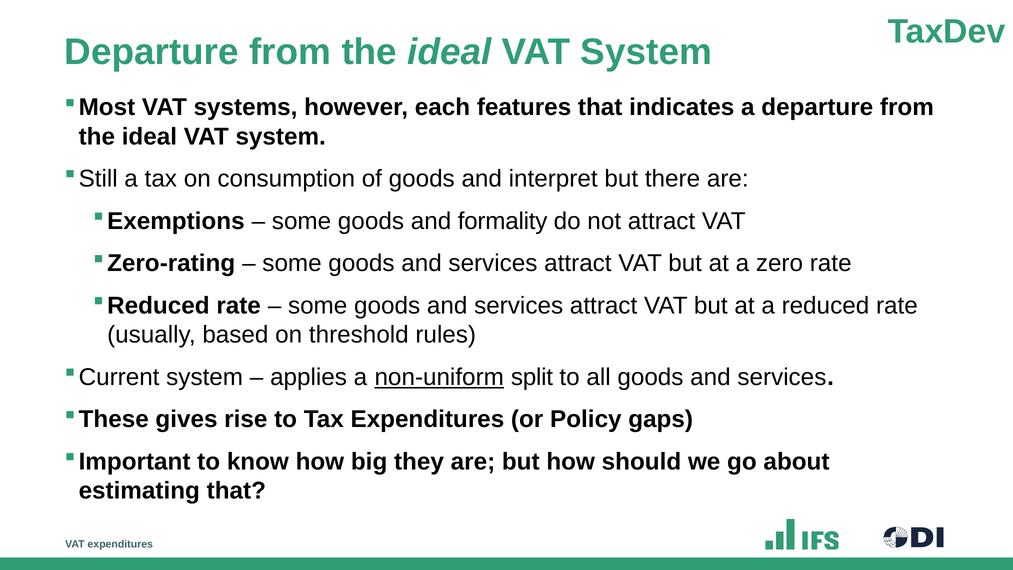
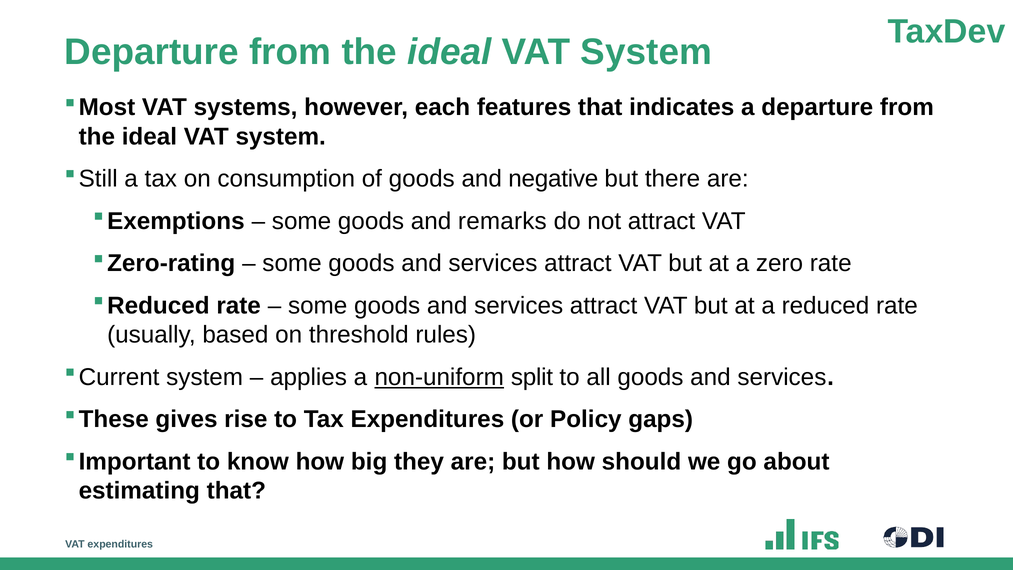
interpret: interpret -> negative (553, 179)
formality: formality -> remarks (502, 221)
